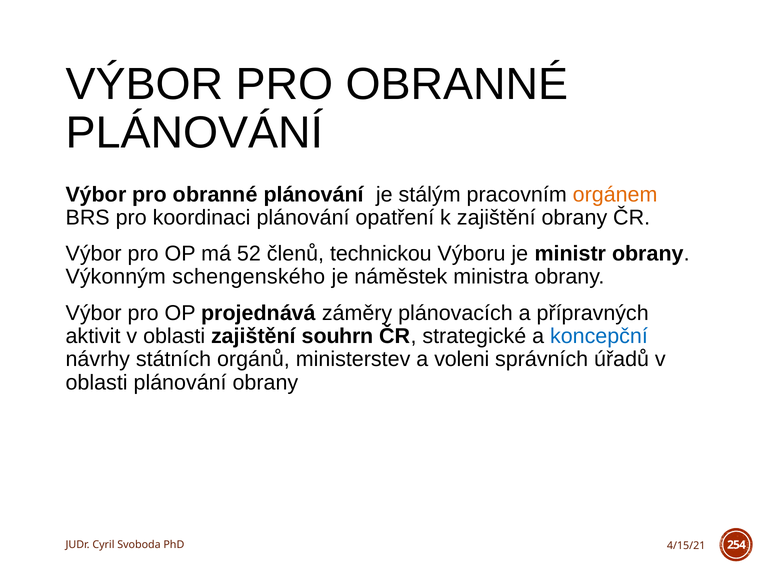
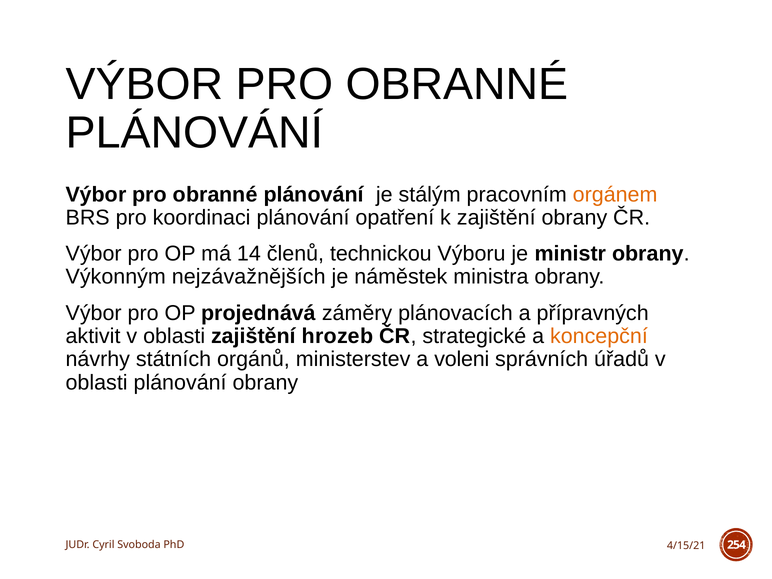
52: 52 -> 14 (249, 254)
schengenského: schengenského -> nejzávažnějších (249, 277)
souhrn: souhrn -> hrozeb (338, 336)
koncepční colour: blue -> orange (599, 336)
